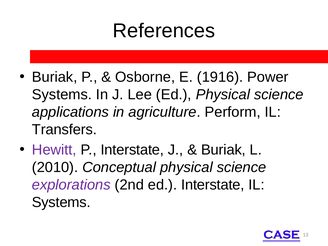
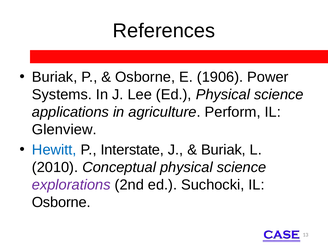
1916: 1916 -> 1906 (220, 77)
Transfers: Transfers -> Glenview (64, 130)
Hewitt colour: purple -> blue (54, 150)
ed Interstate: Interstate -> Suchocki (213, 185)
Systems: Systems -> Osborne (61, 202)
